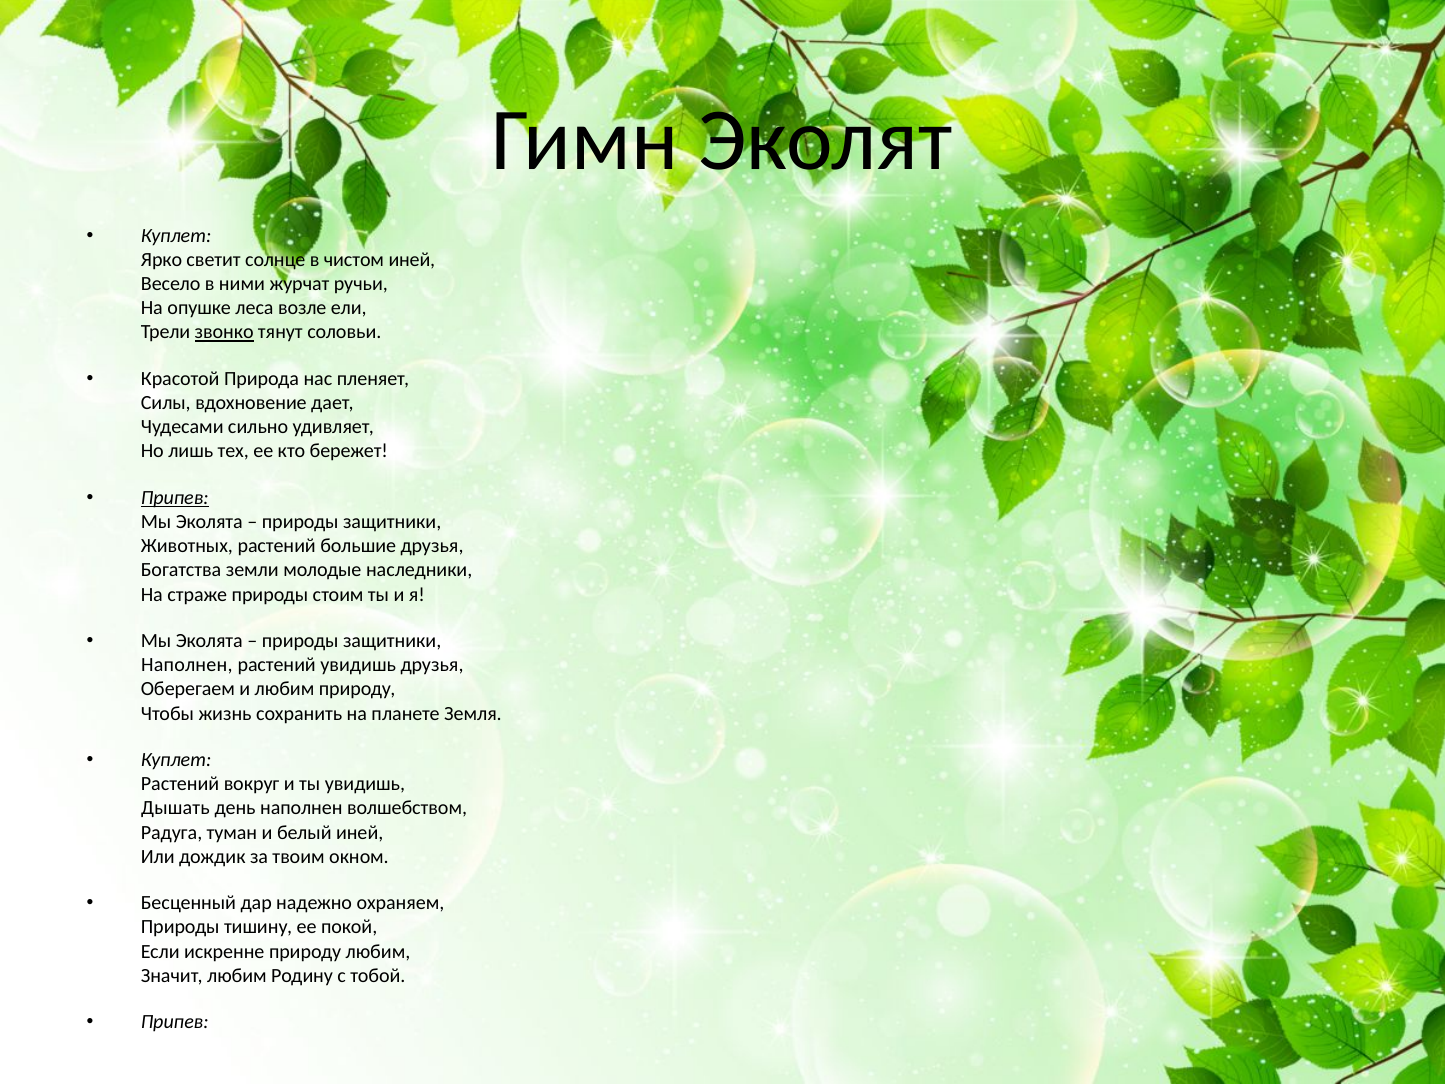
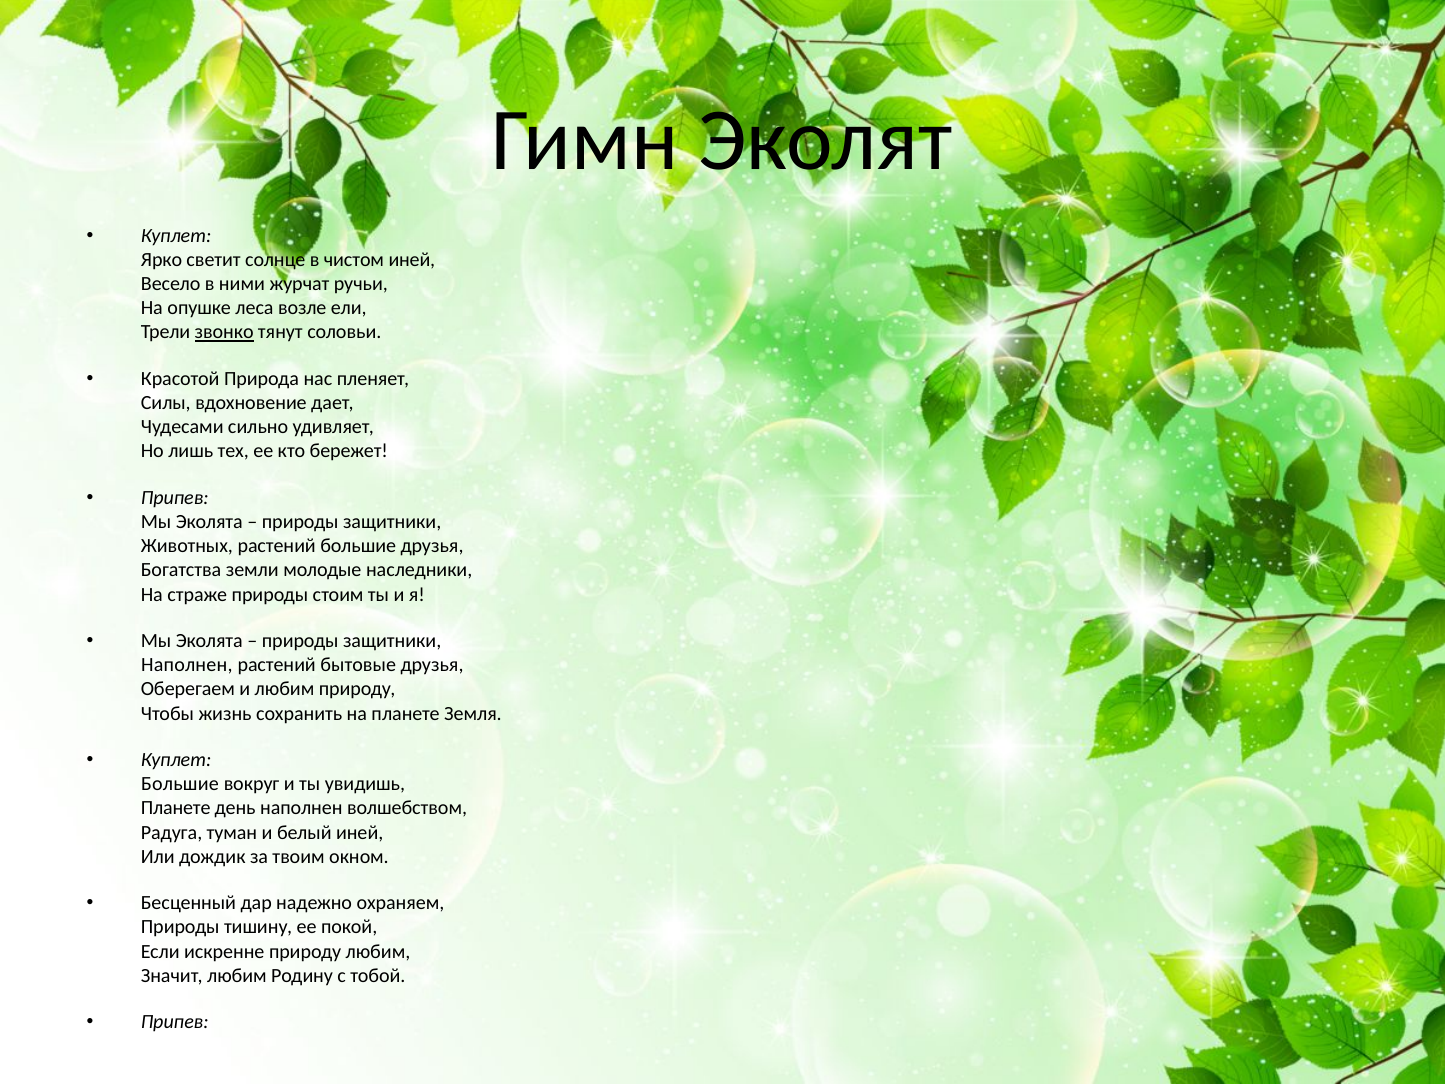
Припев underline: present -> none (175, 498)
растений увидишь: увидишь -> бытовые (358, 665)
Растений: Растений -> Большие (180, 784)
Дышать: Дышать -> Планете (176, 808)
